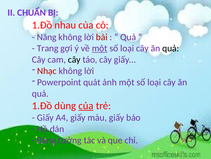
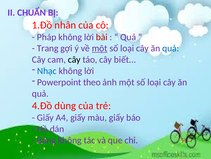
nhau: nhau -> nhân (65, 25)
Năng: Năng -> Pháp (47, 37)
quả colour: black -> blue (171, 48)
giấy…: giấy… -> biết… (125, 59)
Nhạc colour: red -> blue (47, 71)
quát: quát -> theo (92, 82)
1.Đồ: 1.Đồ -> 4.Đồ (42, 105)
của underline: present -> none (86, 105)
Bảng tưởng: tưởng -> không (70, 140)
